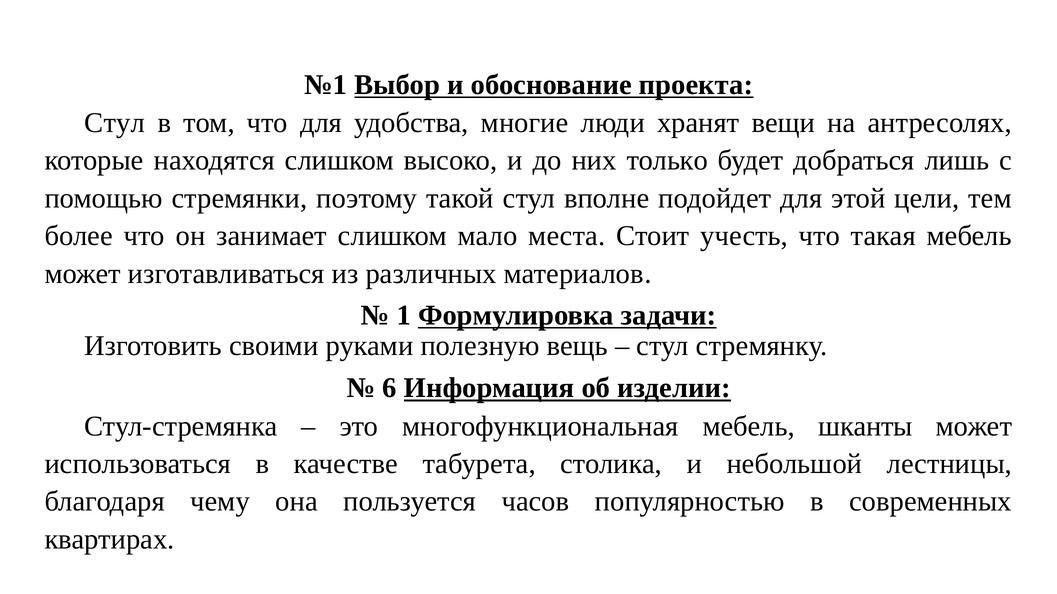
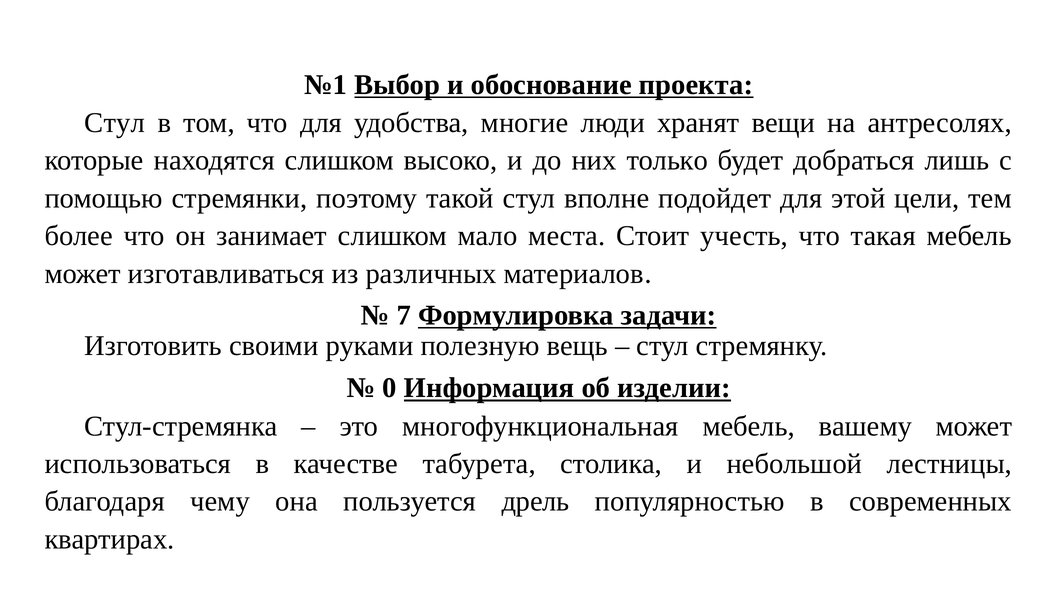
1: 1 -> 7 (404, 315)
6: 6 -> 0 (390, 388)
шканты: шканты -> вашему (865, 426)
часов: часов -> дрель (536, 502)
